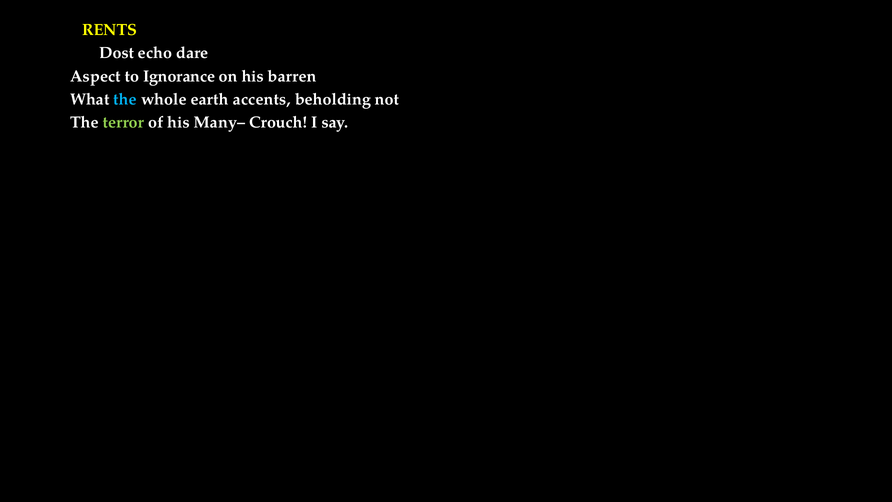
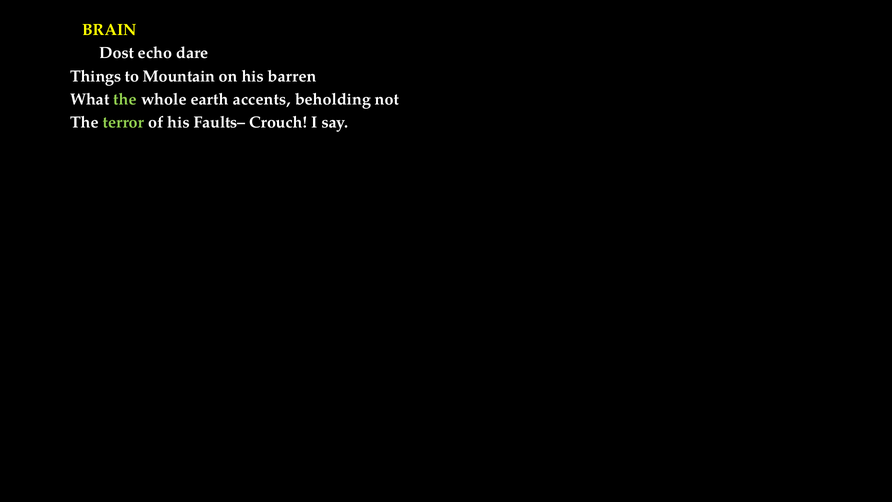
RENTS: RENTS -> BRAIN (109, 30)
Aspect: Aspect -> Things (96, 76)
Ignorance: Ignorance -> Mountain (179, 76)
the colour: light blue -> light green (125, 99)
Many–: Many– -> Faults– (220, 123)
